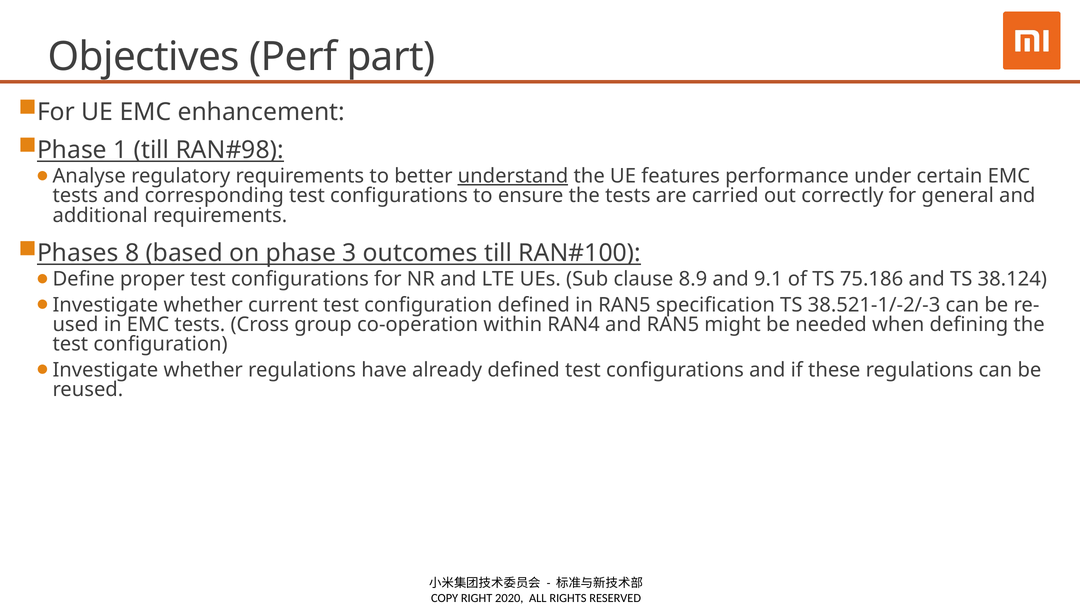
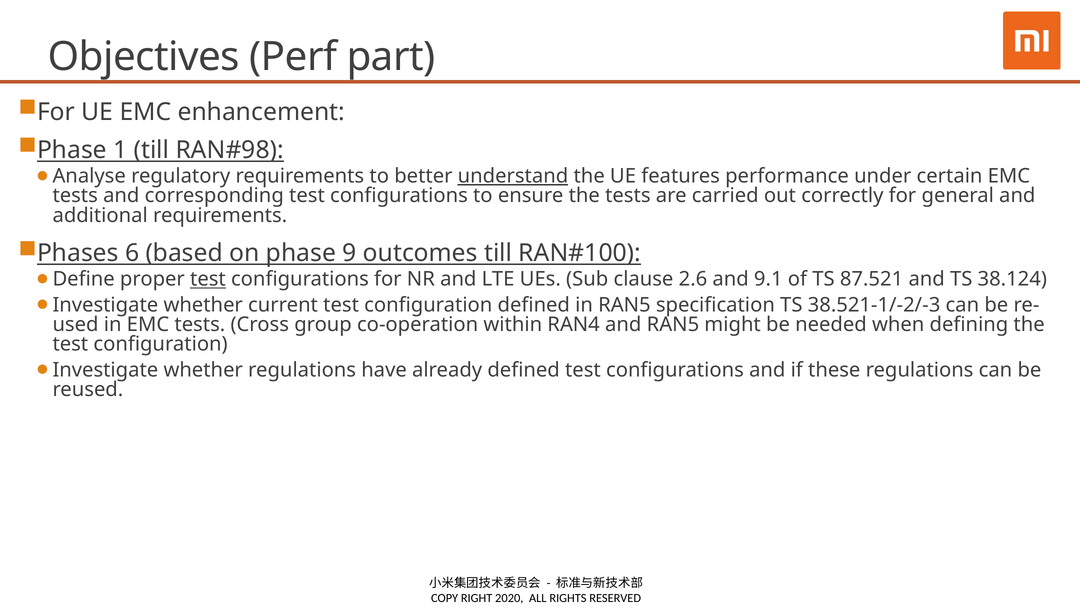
8: 8 -> 6 (132, 253)
3: 3 -> 9 (350, 253)
test underline: none -> present (208, 279)
8.9: 8.9 -> 2.6 (693, 279)
75.186: 75.186 -> 87.521 (872, 279)
